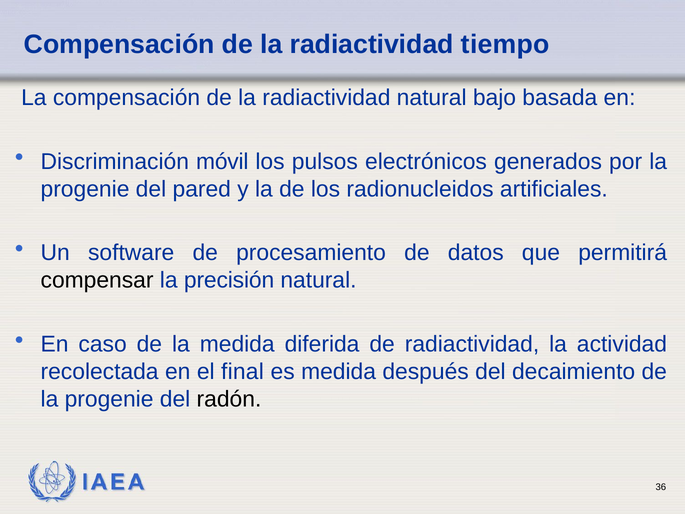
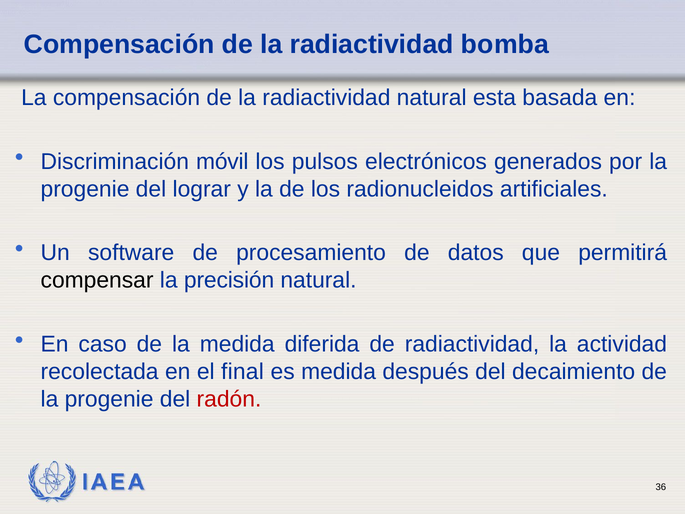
tiempo: tiempo -> bomba (505, 44)
bajo: bajo -> esta (494, 98)
pared: pared -> lograr (202, 189)
radón colour: black -> red (229, 399)
